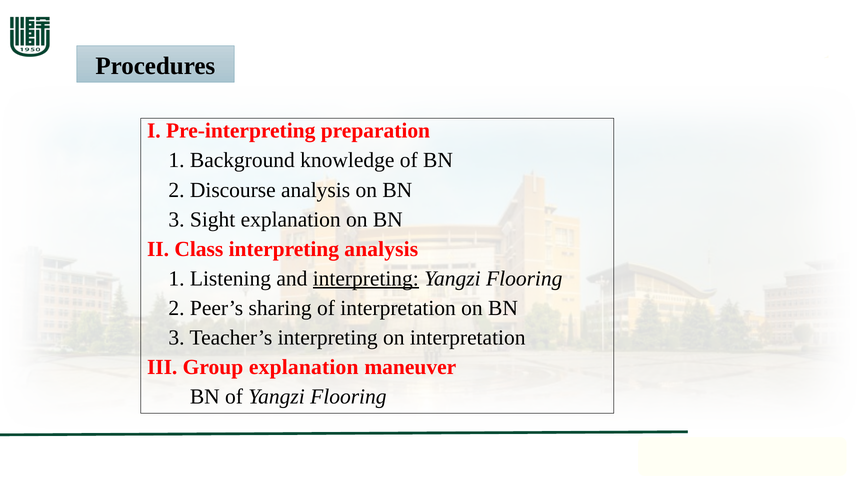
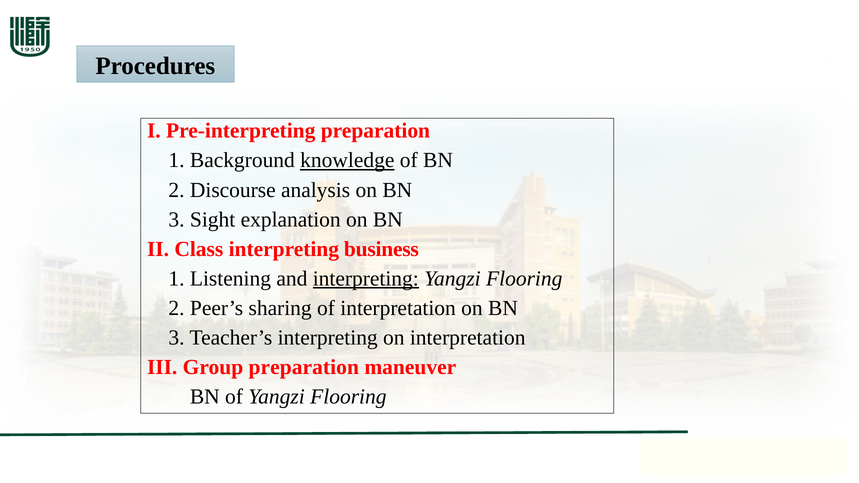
knowledge underline: none -> present (347, 160)
interpreting analysis: analysis -> business (381, 249)
Group explanation: explanation -> preparation (304, 367)
